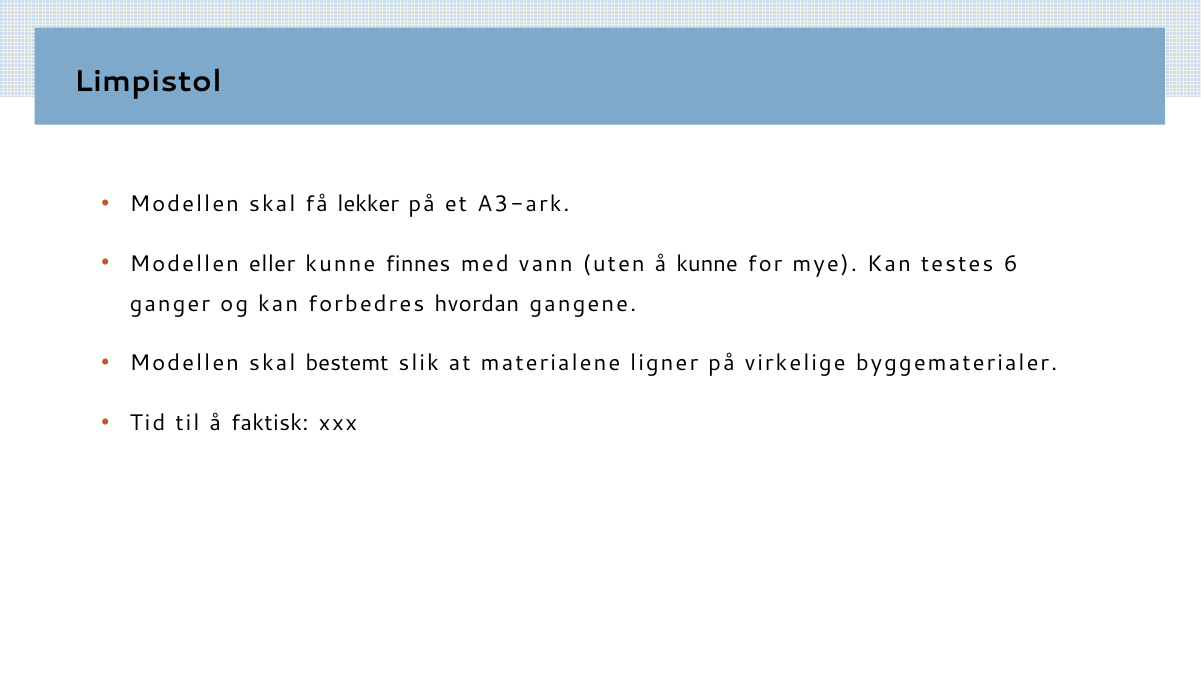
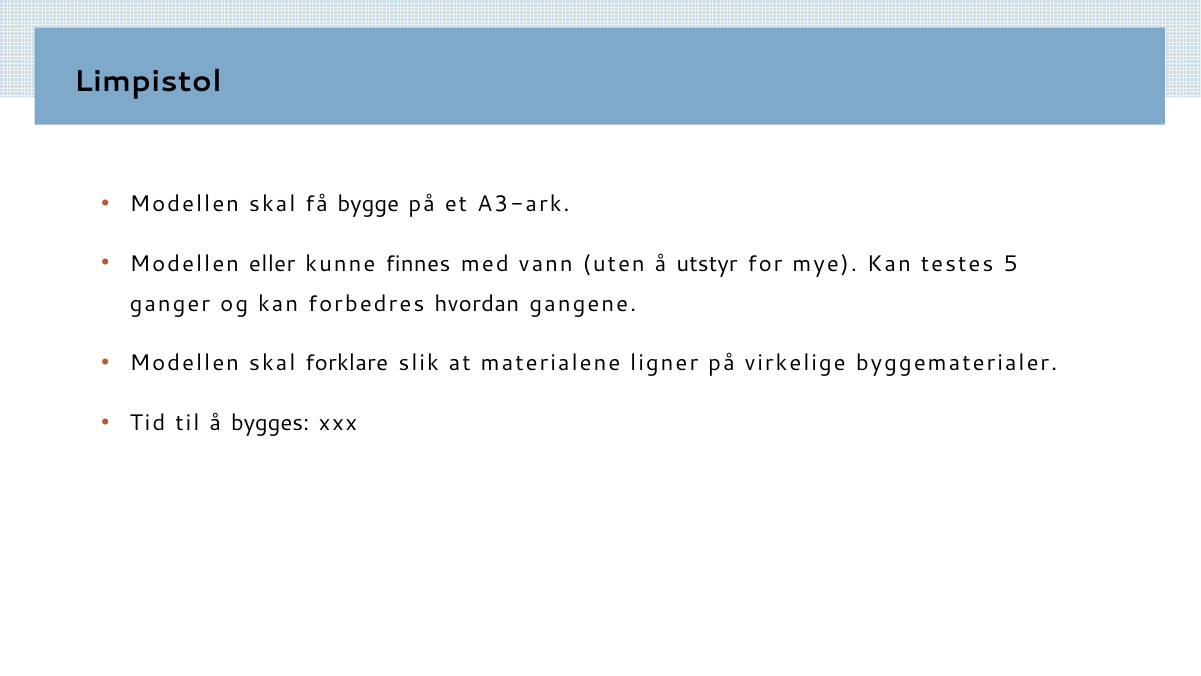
lekker: lekker -> bygge (368, 204)
å kunne: kunne -> utstyr (707, 263)
6: 6 -> 5 (1011, 263)
bestemt: bestemt -> forklare (347, 363)
faktisk: faktisk -> bygges (270, 423)
